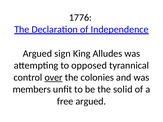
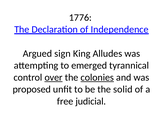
opposed: opposed -> emerged (89, 66)
colonies underline: none -> present (97, 78)
members: members -> proposed (32, 89)
free argued: argued -> judicial (91, 101)
